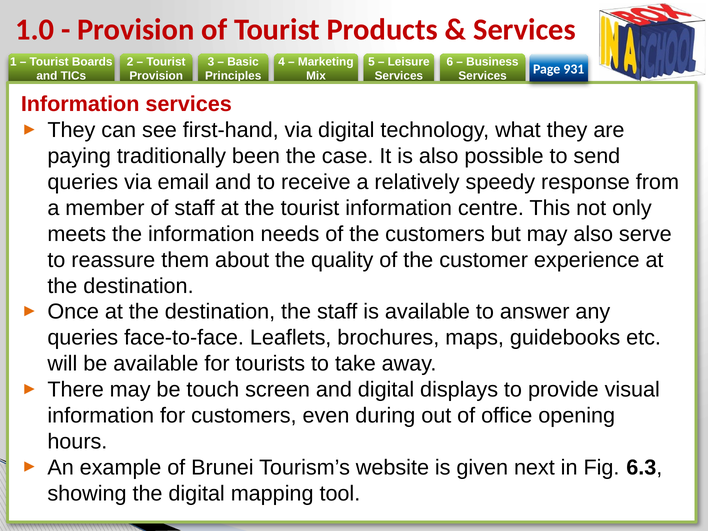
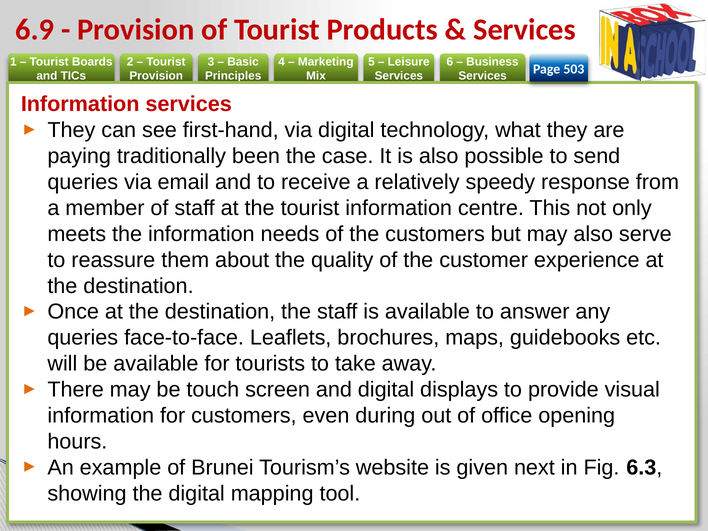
1.0: 1.0 -> 6.9 (35, 30)
931: 931 -> 503 (574, 69)
